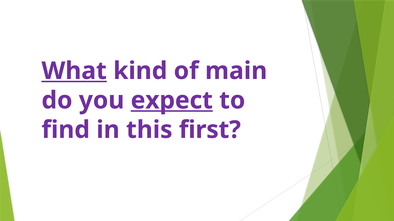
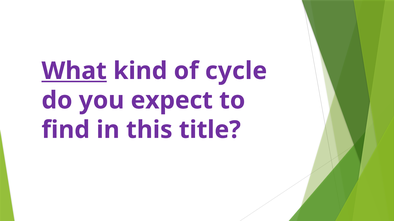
main: main -> cycle (236, 71)
expect underline: present -> none (172, 101)
first: first -> title (210, 130)
